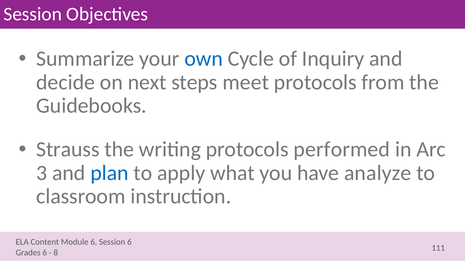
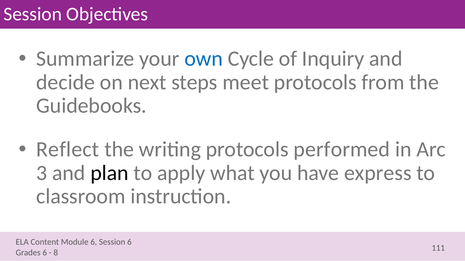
Strauss: Strauss -> Reflect (68, 150)
plan colour: blue -> black (110, 173)
analyze: analyze -> express (378, 173)
